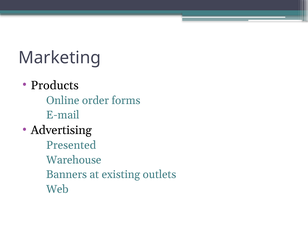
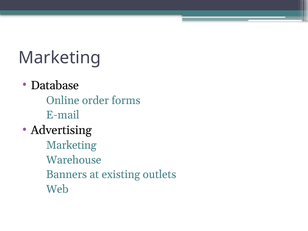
Products: Products -> Database (55, 85)
Presented: Presented -> Marketing (71, 145)
